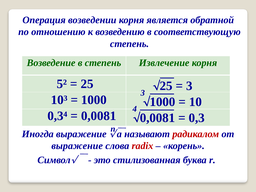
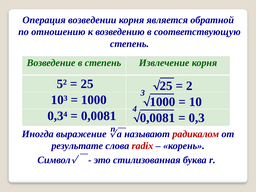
3: 3 -> 2 (189, 86)
выражение: выражение -> результате (77, 146)
